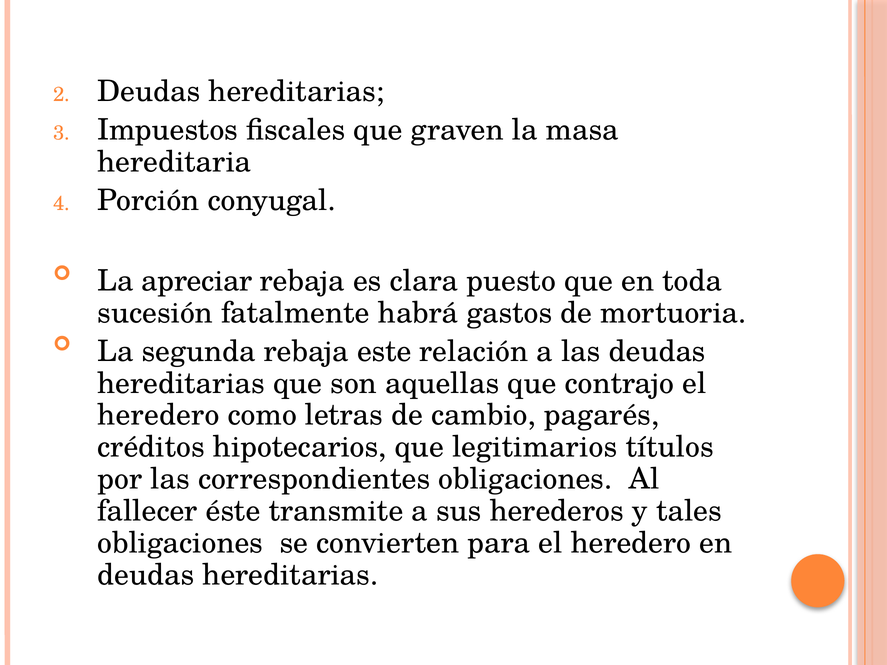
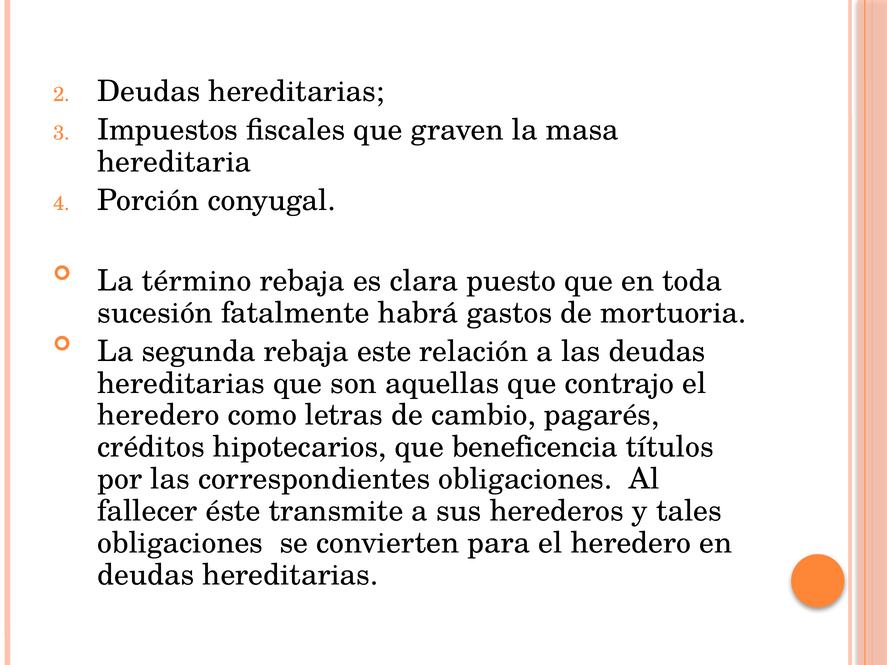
apreciar: apreciar -> término (197, 281)
legitimarios: legitimarios -> beneficencia (535, 447)
